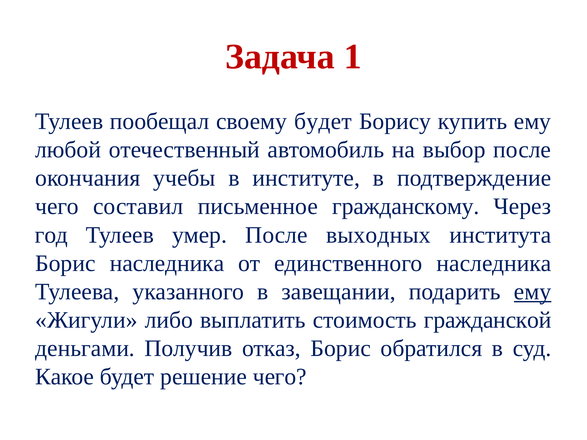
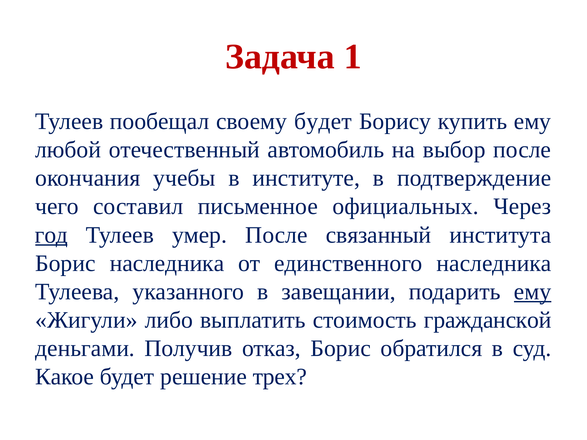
гражданскому: гражданскому -> официальных (406, 207)
год underline: none -> present (51, 235)
выходных: выходных -> связанный (379, 235)
решение чего: чего -> трех (280, 377)
